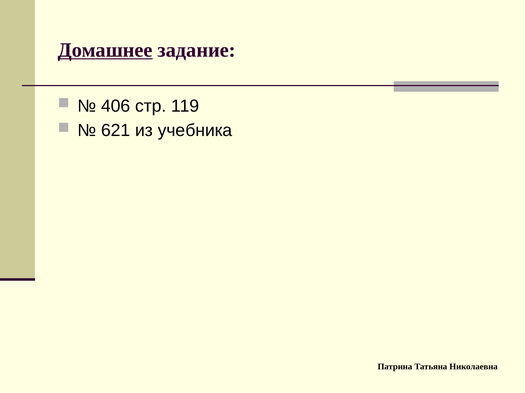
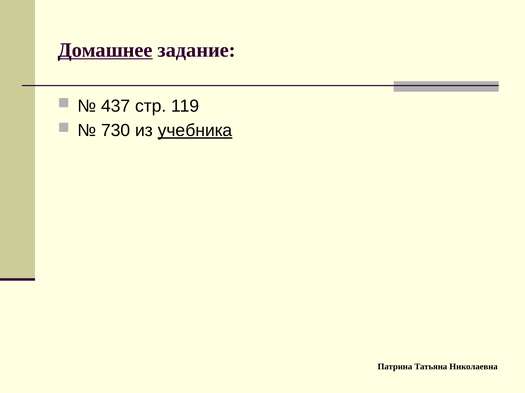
406: 406 -> 437 (116, 106)
621: 621 -> 730 (116, 131)
учебника underline: none -> present (195, 131)
